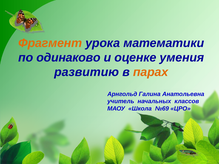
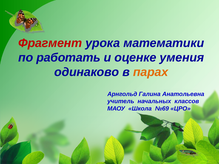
Фрагмент colour: orange -> red (50, 43)
одинаково: одинаково -> работать (68, 58)
развитию: развитию -> одинаково (87, 72)
